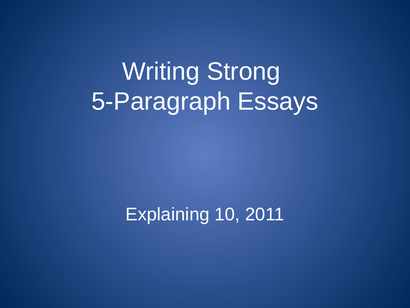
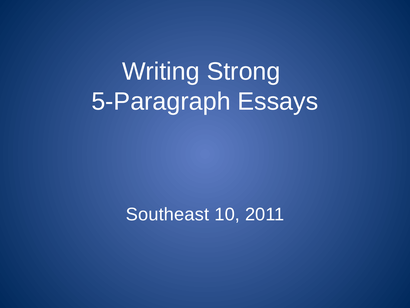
Explaining: Explaining -> Southeast (167, 214)
